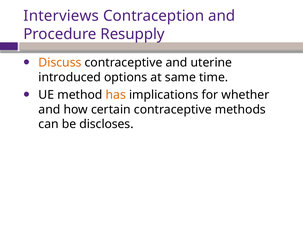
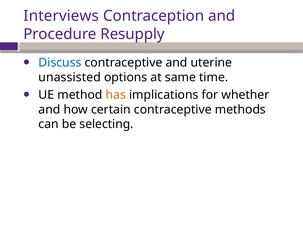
Discuss colour: orange -> blue (60, 63)
introduced: introduced -> unassisted (70, 77)
discloses: discloses -> selecting (106, 124)
